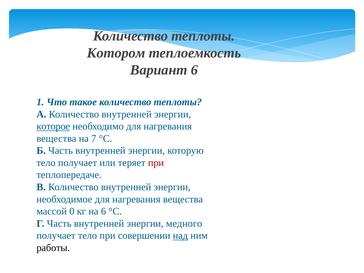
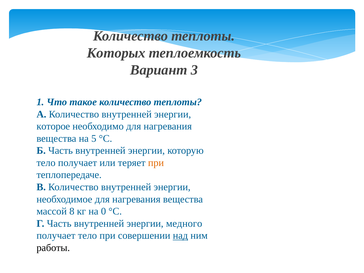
Котором: Котором -> Которых (116, 53)
Вариант 6: 6 -> 3 (194, 70)
которое underline: present -> none (53, 126)
7: 7 -> 5 (94, 138)
при colour: red -> orange (156, 163)
0: 0 -> 8 (72, 211)
на 6: 6 -> 0 (103, 211)
